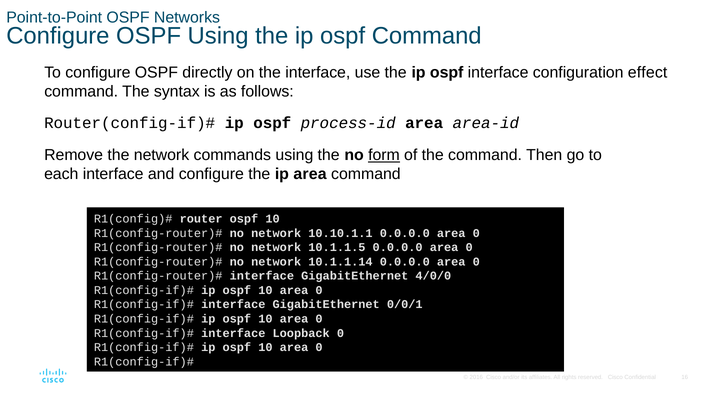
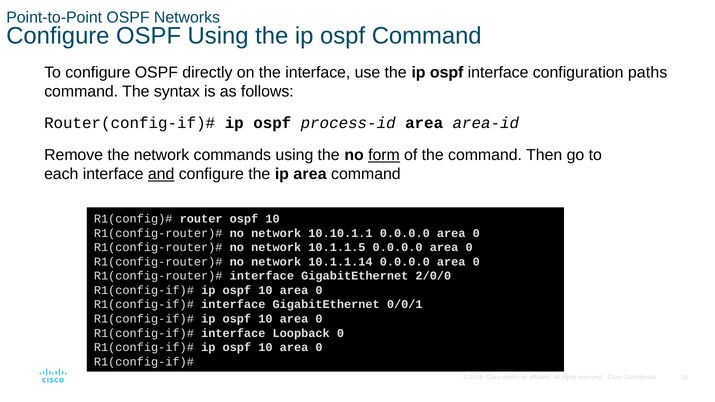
effect: effect -> paths (648, 72)
and underline: none -> present (161, 174)
4/0/0: 4/0/0 -> 2/0/0 (433, 276)
